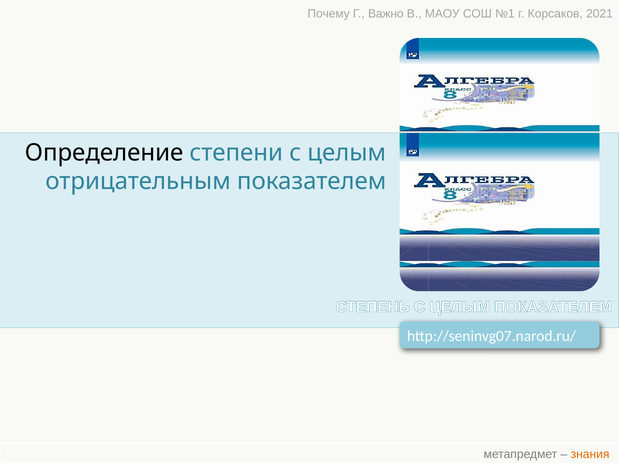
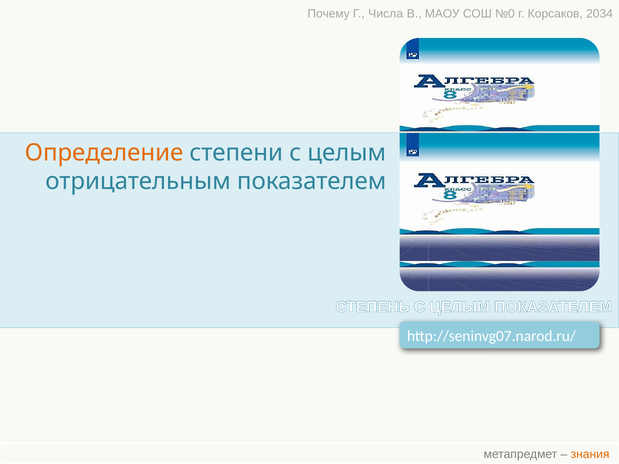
Важно: Важно -> Числа (386, 14)
№1: №1 -> №0 (505, 14)
2021: 2021 -> 2034 (600, 14)
Определение colour: black -> orange (104, 153)
